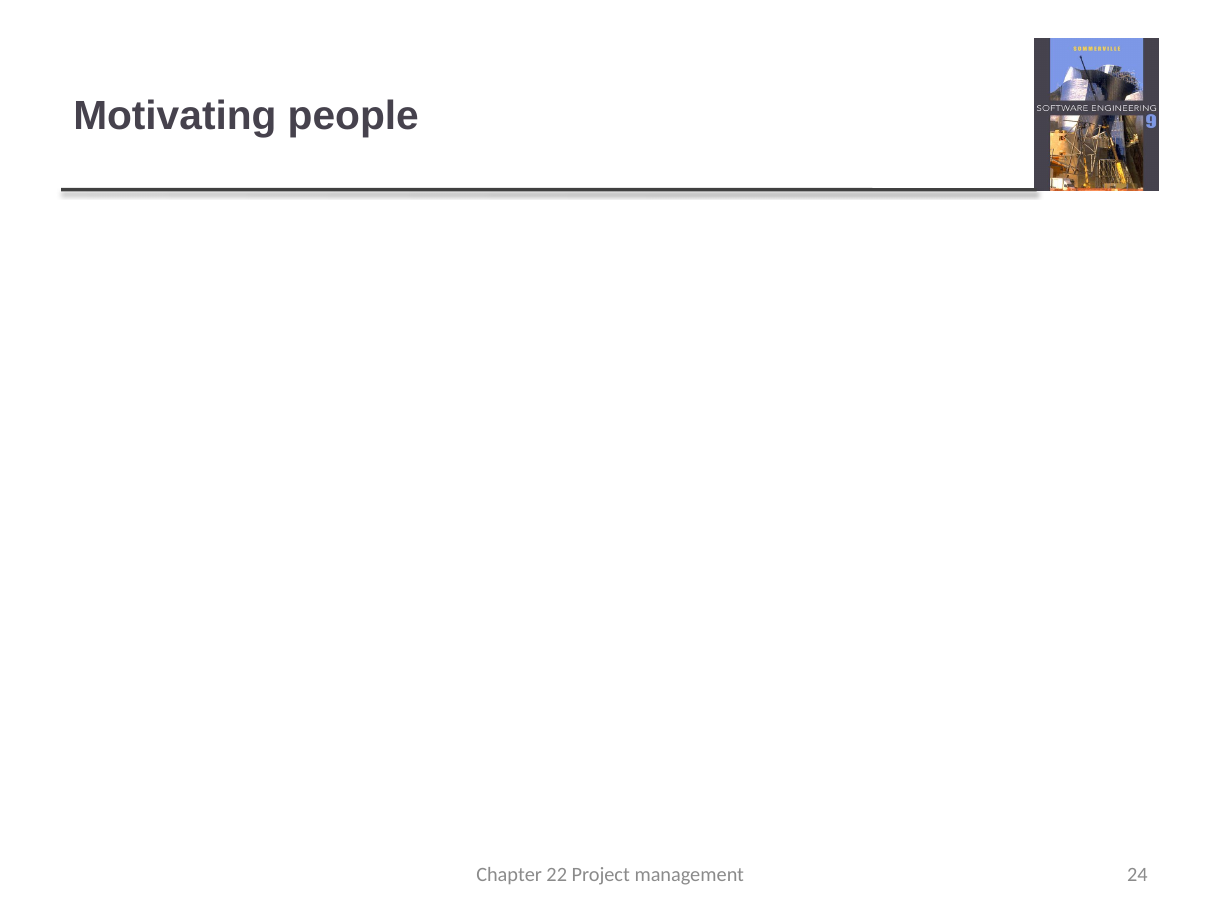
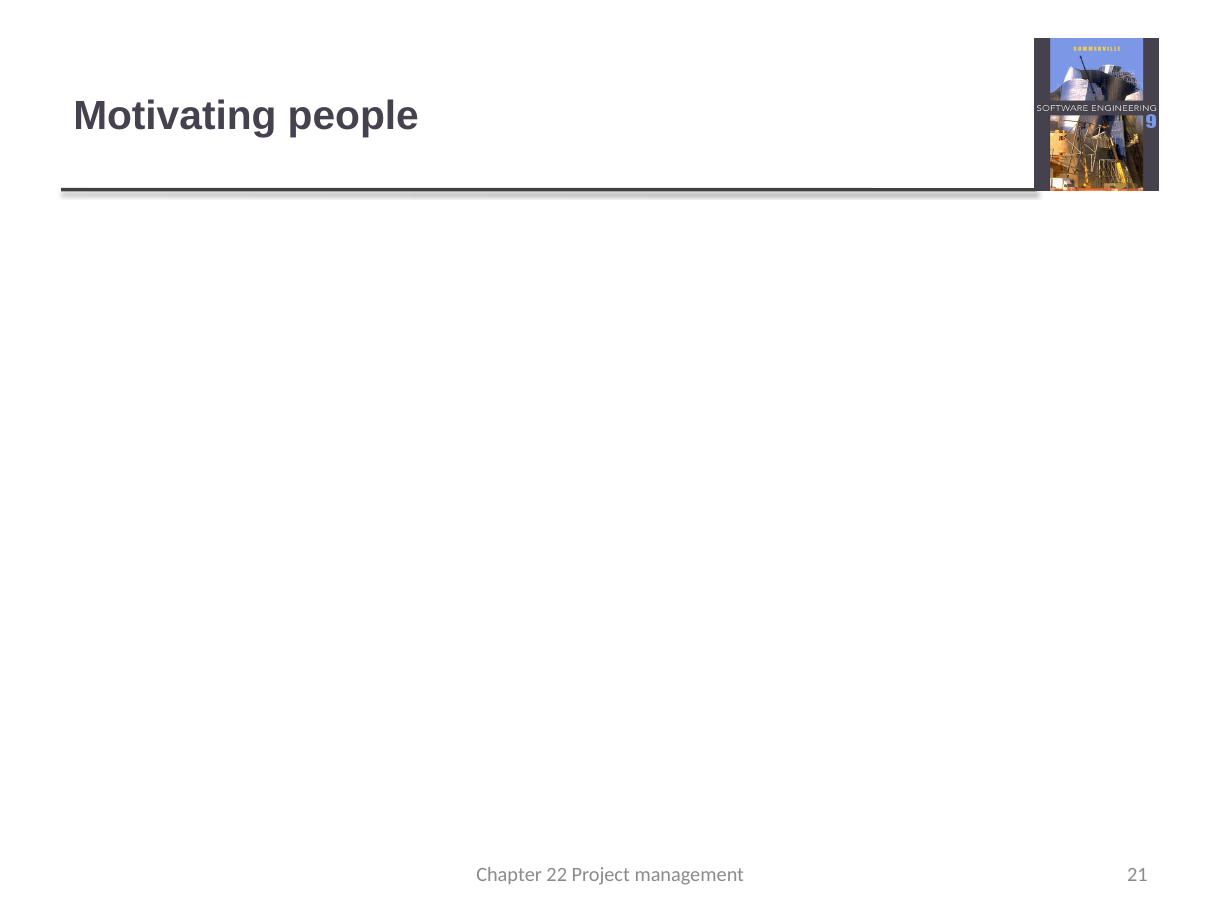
24: 24 -> 21 (1137, 874)
